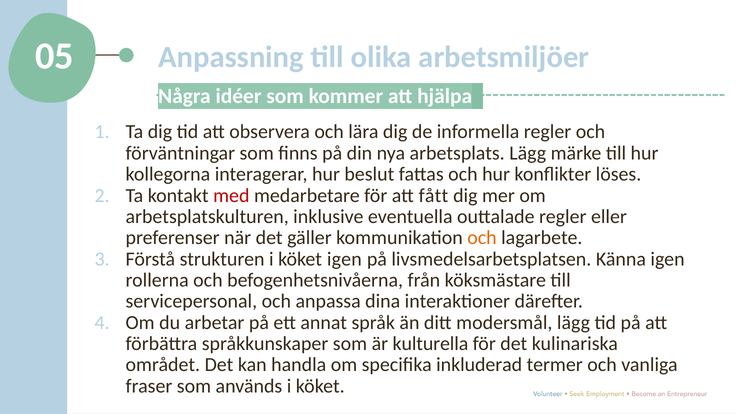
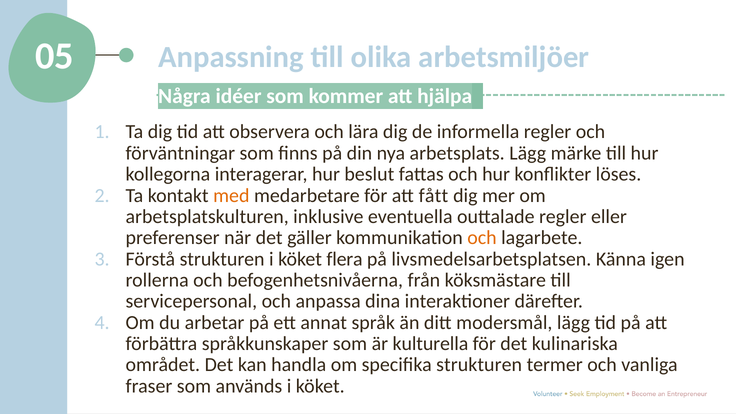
med colour: red -> orange (231, 195)
köket igen: igen -> flera (345, 259)
specifika inkluderad: inkluderad -> strukturen (479, 365)
